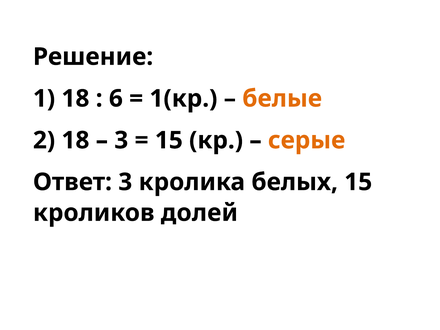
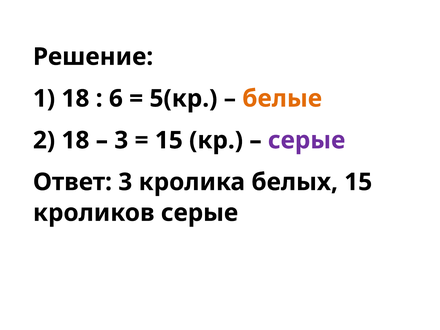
1(кр: 1(кр -> 5(кр (183, 99)
серые colour: orange -> purple (307, 140)
кроликов долей: долей -> серые (199, 213)
